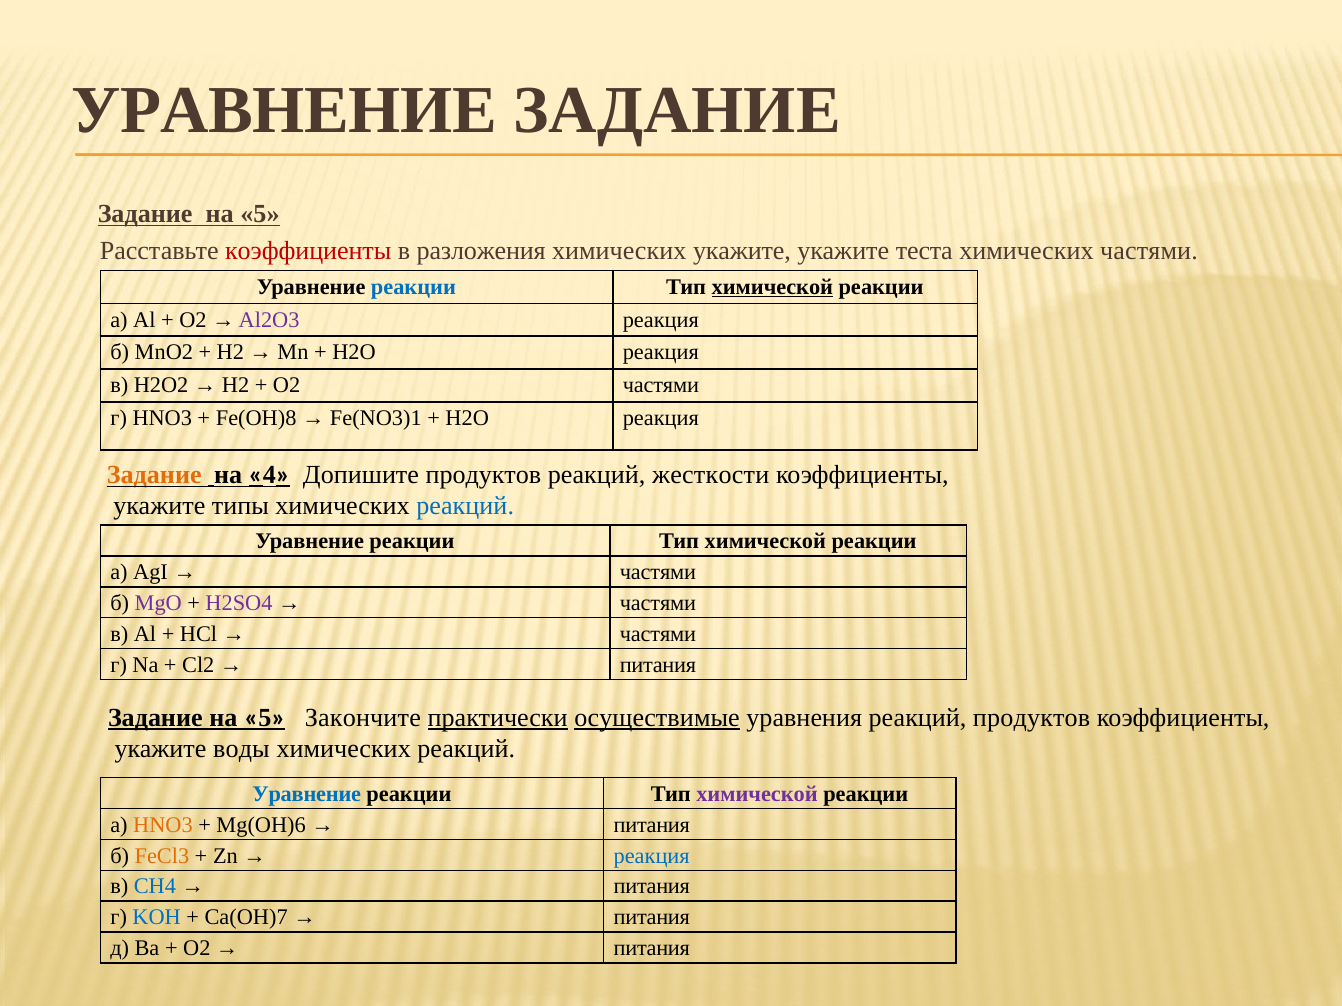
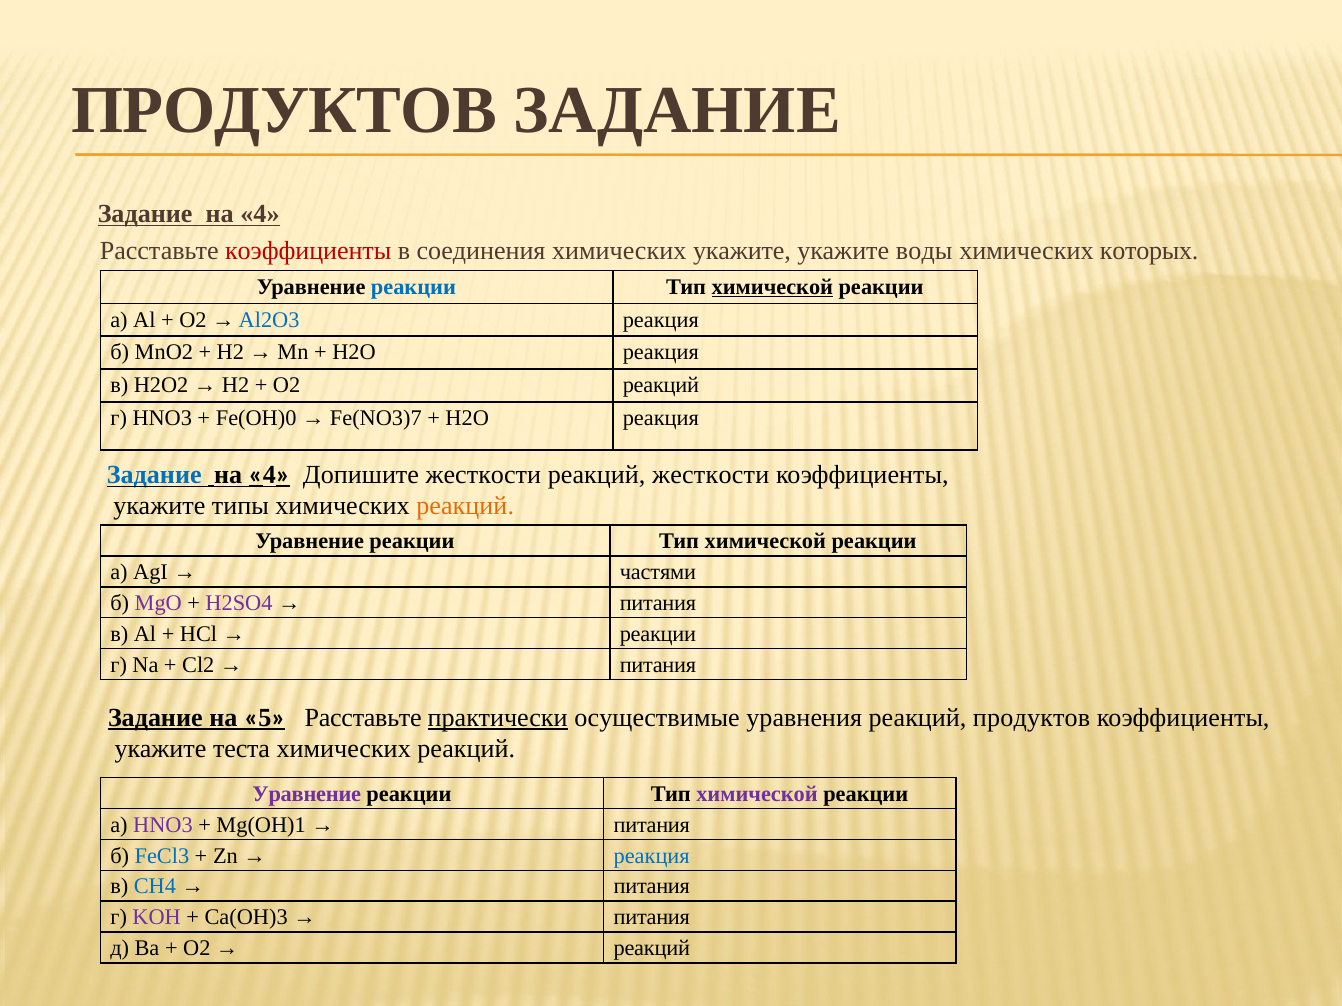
УРАВНЕНИЕ: УРАВНЕНИЕ -> ПРОДУКТОВ (284, 111)
5: 5 -> 4 (260, 214)
разложения: разложения -> соединения (481, 251)
теста: теста -> воды (924, 251)
химических частями: частями -> которых (1149, 251)
Al2O3 colour: purple -> blue (269, 320)
O2 частями: частями -> реакций (661, 385)
Fe(OH)8: Fe(OH)8 -> Fe(OH)0 (256, 418)
Fe(NO3)1: Fe(NO3)1 -> Fe(NO3)7 (376, 418)
Задание colour: orange -> blue (154, 475)
Допишите продуктов: продуктов -> жесткости (483, 475)
реакций colour: blue -> orange (465, 506)
частями: частями -> питания (658, 603)
частями: частями -> реакции (658, 634)
5 Закончите: Закончите -> Расставьте (363, 718)
осуществимые underline: present -> none (657, 718)
воды: воды -> теста (242, 749)
Уравнение colour: blue -> purple (307, 794)
HNO3 colour: orange -> purple (163, 825)
Mg(OH)6: Mg(OH)6 -> Mg(OH)1 (261, 825)
FeCl3 colour: orange -> blue (162, 856)
KOH colour: blue -> purple (157, 918)
Ca(OH)7: Ca(OH)7 -> Ca(OH)3 (246, 918)
питания: питания -> реакций (652, 949)
